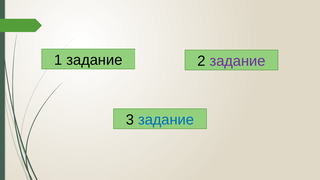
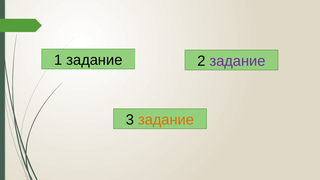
задание colour: blue -> orange (166, 120)
